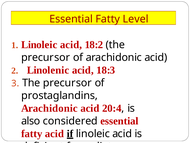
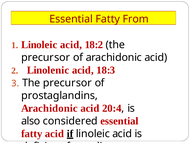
Fatty Level: Level -> From (136, 19)
